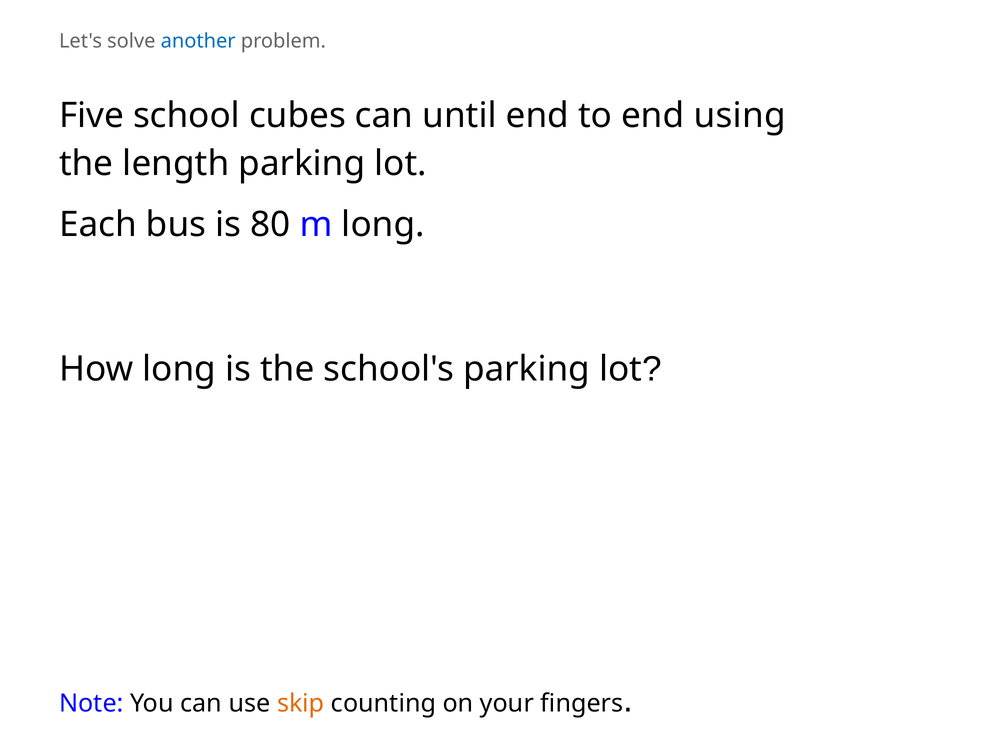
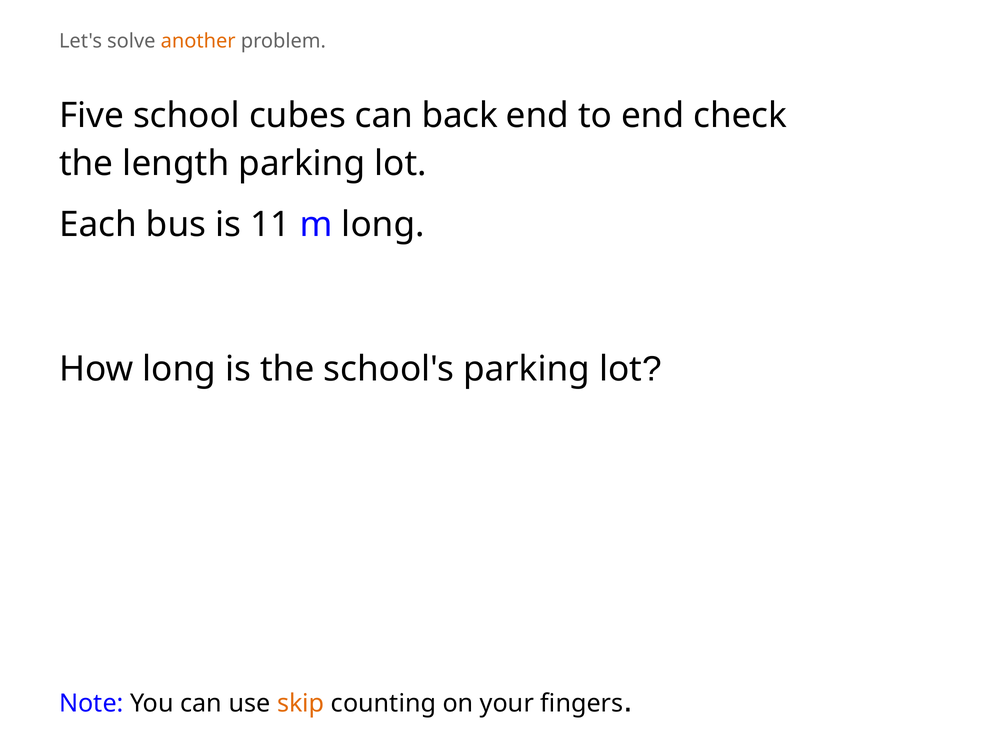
another colour: blue -> orange (198, 41)
until: until -> back (460, 116)
using: using -> check (740, 116)
80: 80 -> 11 (270, 224)
